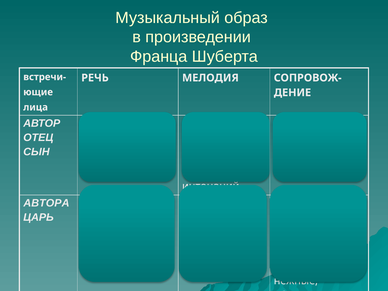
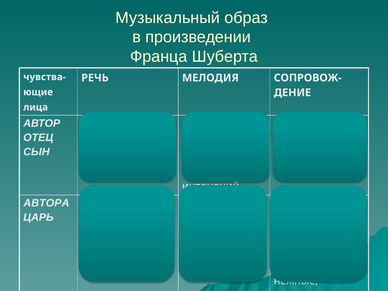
встречи-: встречи- -> чувства- (45, 77)
